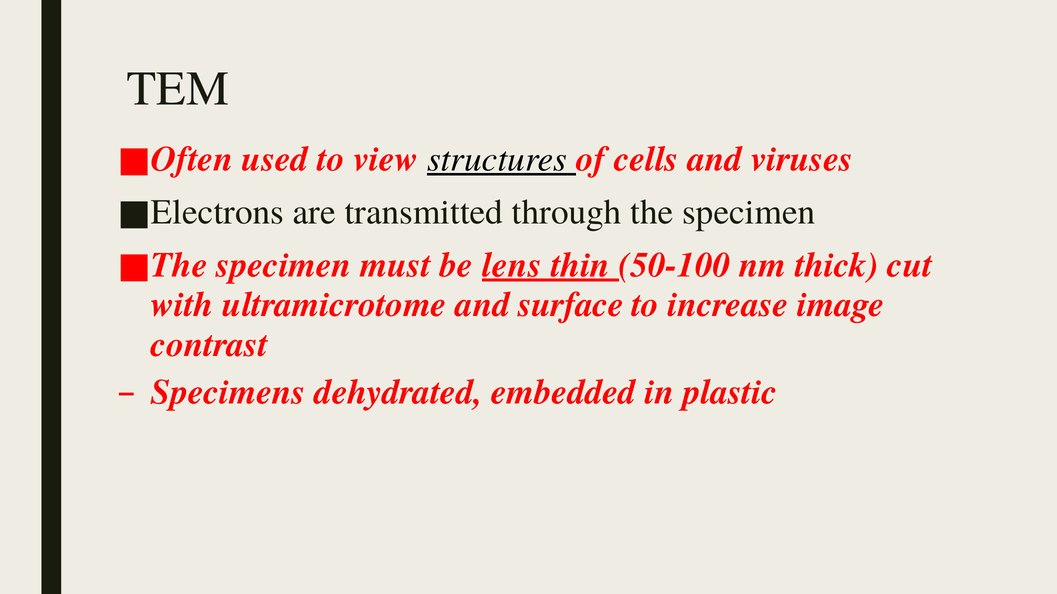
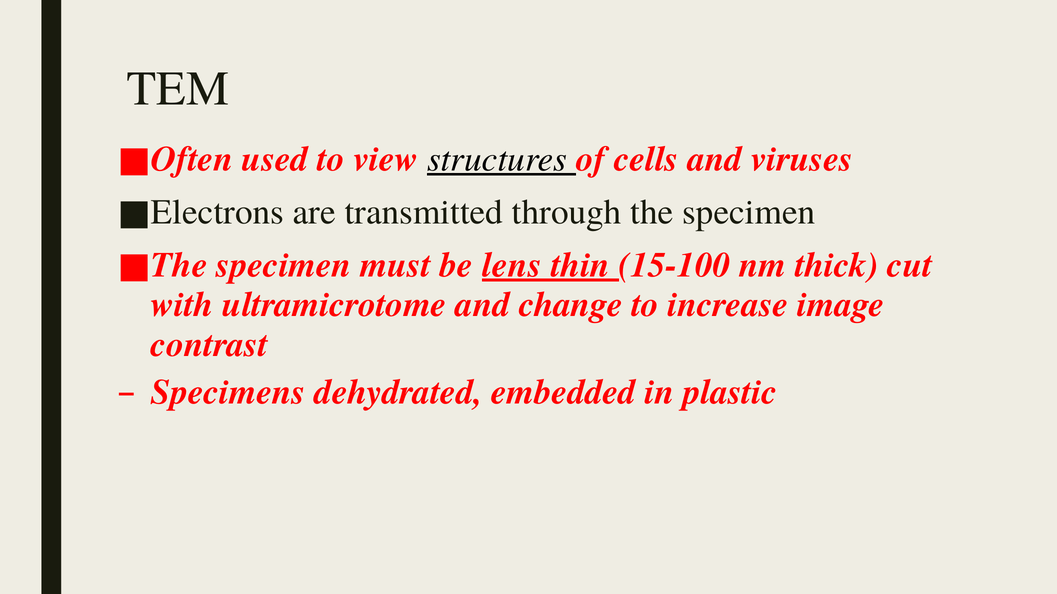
50-100: 50-100 -> 15-100 (675, 265)
surface: surface -> change (571, 305)
